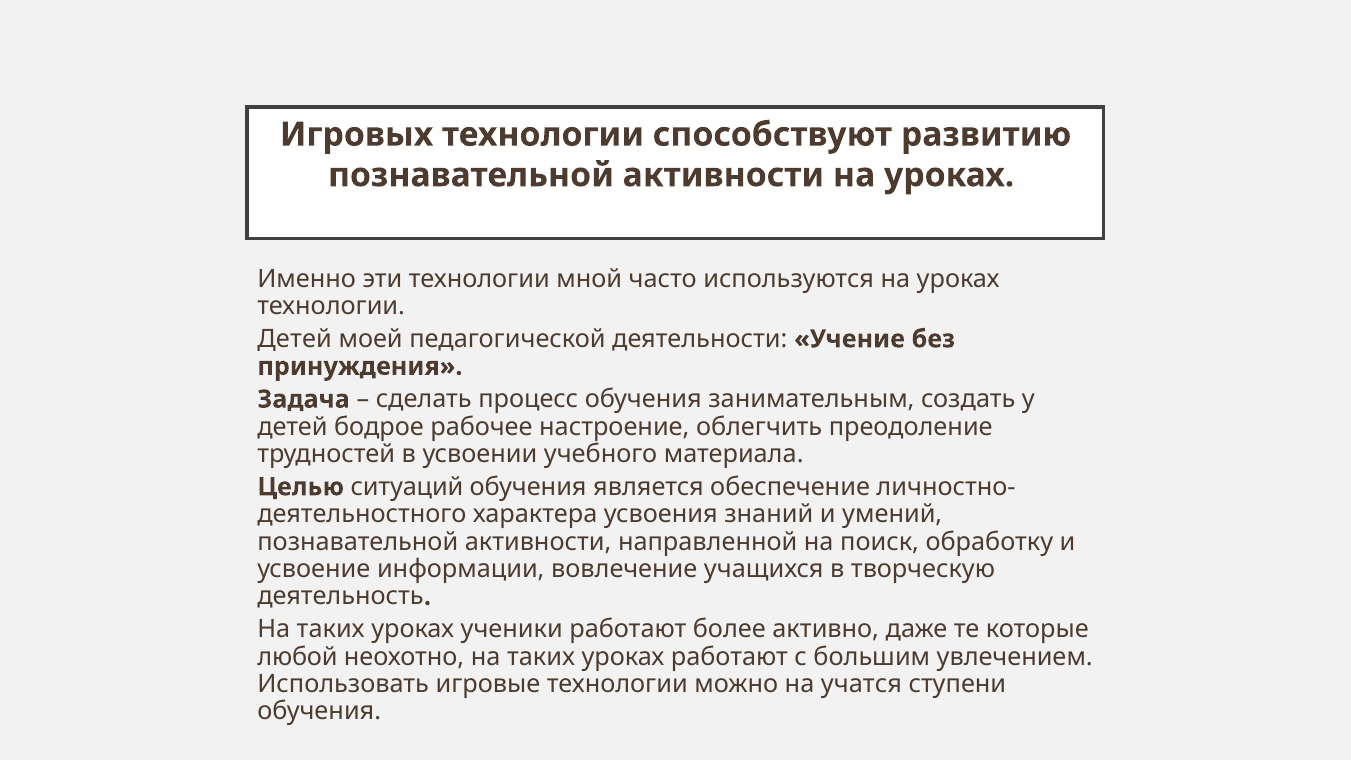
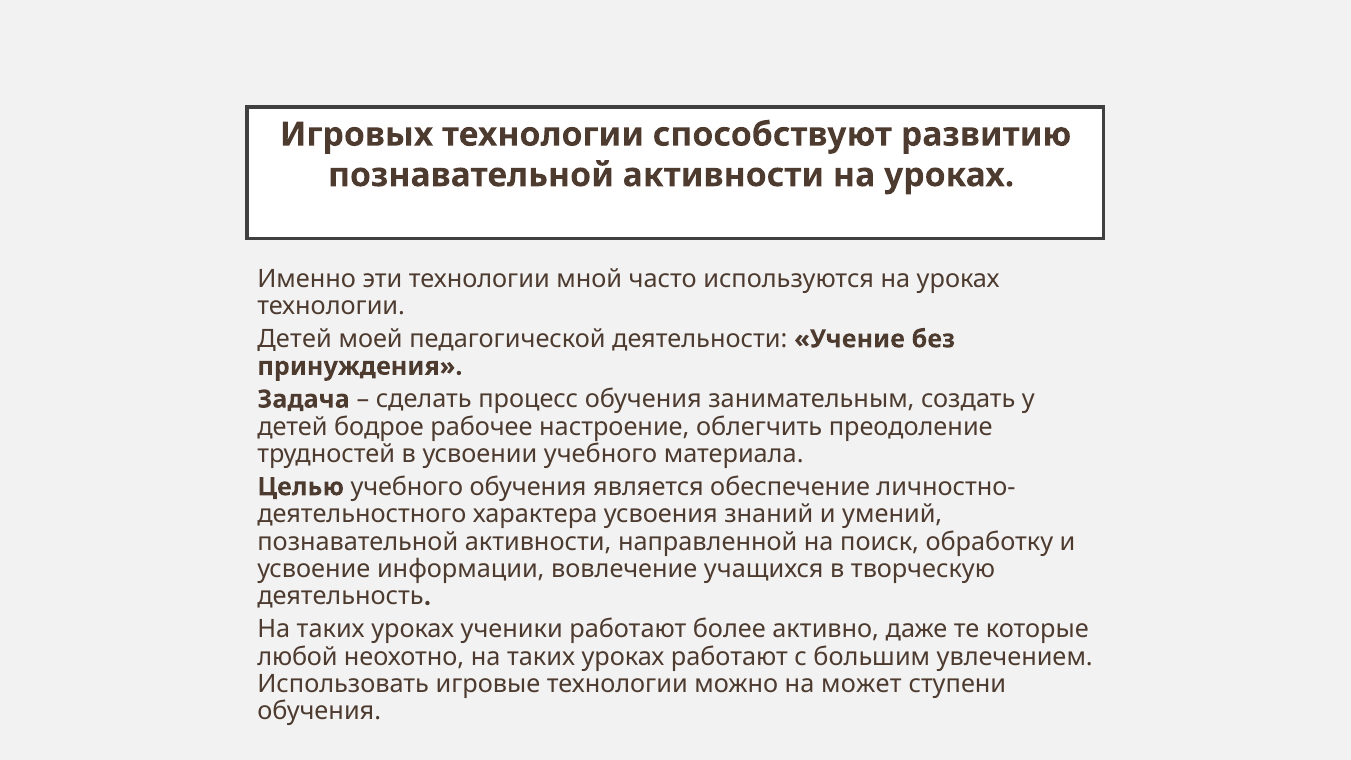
Целью ситуаций: ситуаций -> учебного (407, 487)
учатся: учатся -> может (861, 684)
